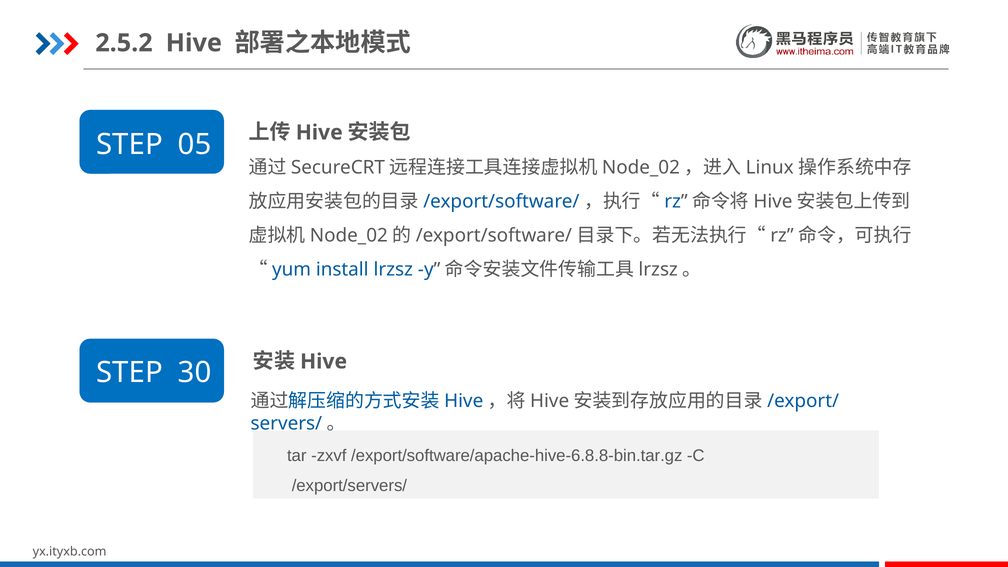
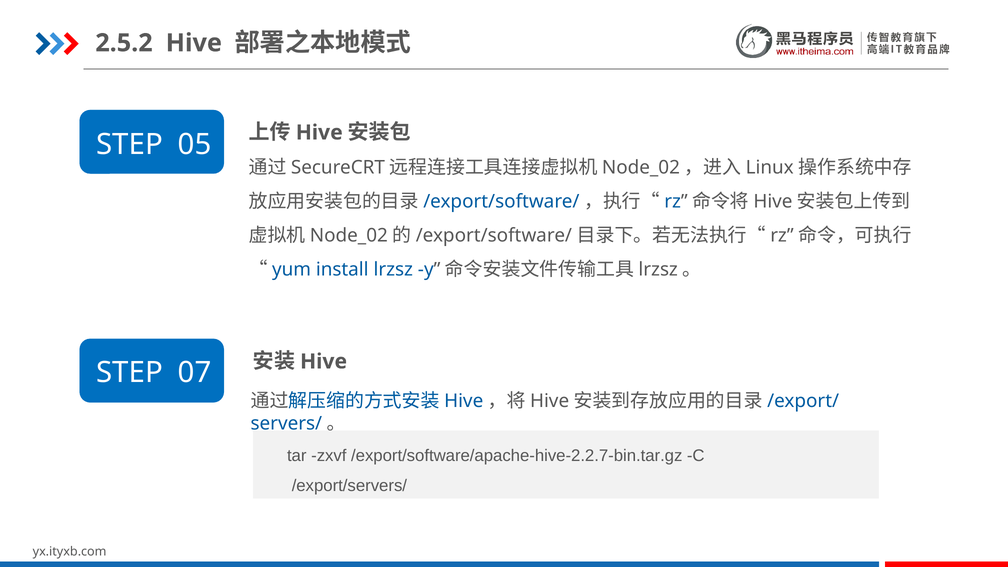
30: 30 -> 07 (195, 373)
/export/software/apache-hive-6.8.8-bin.tar.gz: /export/software/apache-hive-6.8.8-bin.tar.gz -> /export/software/apache-hive-2.2.7-bin.tar.gz (517, 456)
